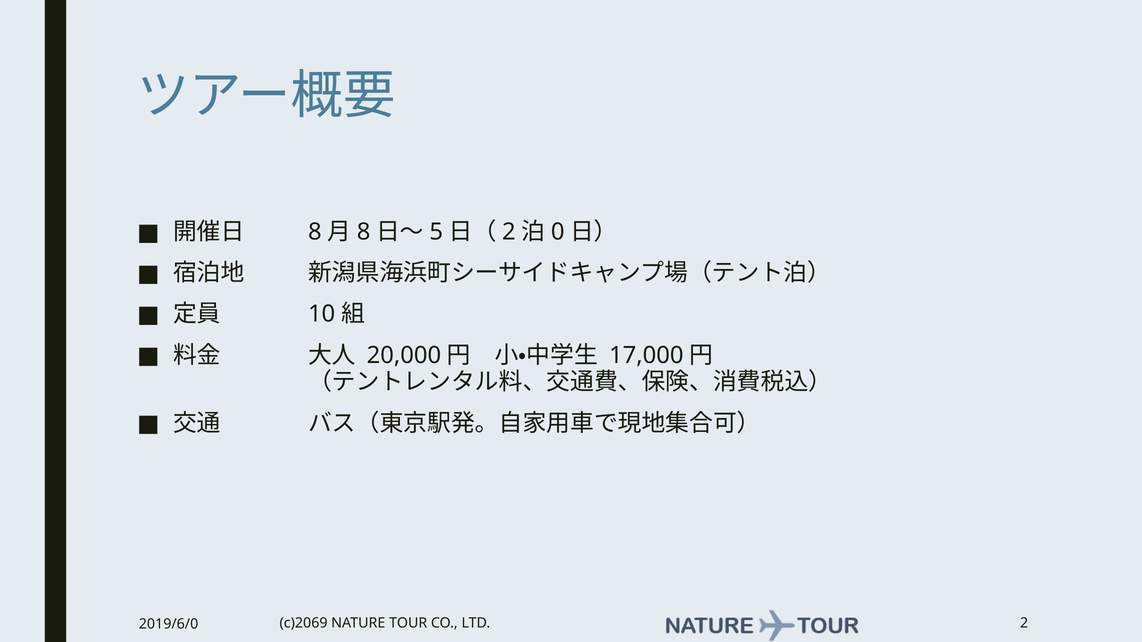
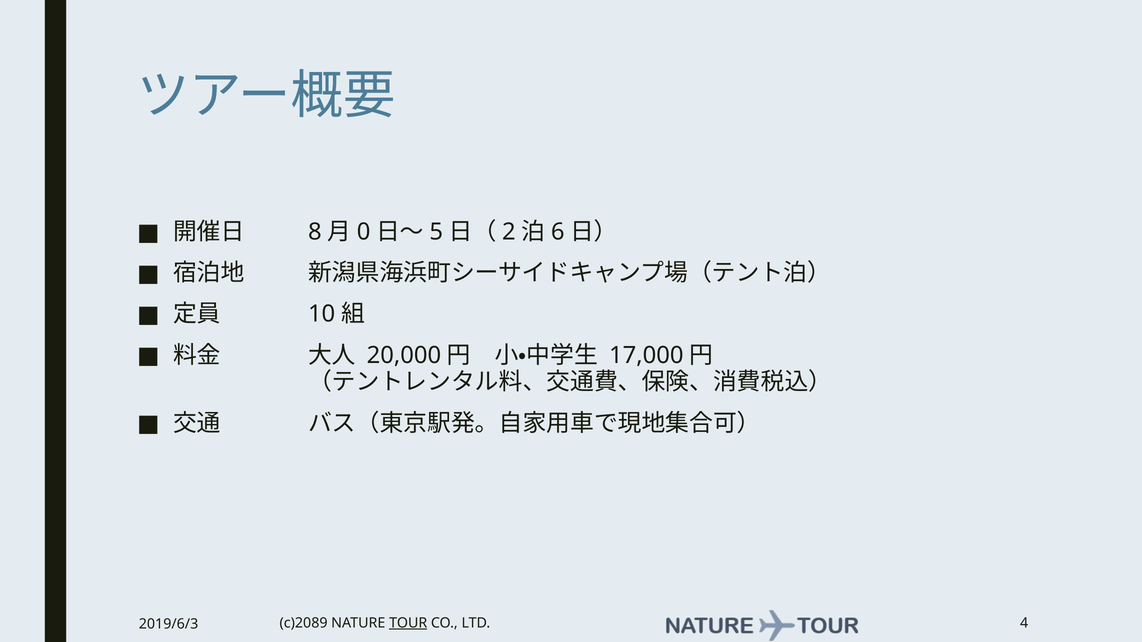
8: 8 -> 0 (364, 232)
0: 0 -> 6 (558, 232)
c)2069: c)2069 -> c)2089 (304, 623)
TOUR underline: none -> present (408, 623)
LTD 2: 2 -> 4 (1024, 623)
2019/6/0: 2019/6/0 -> 2019/6/3 (169, 624)
